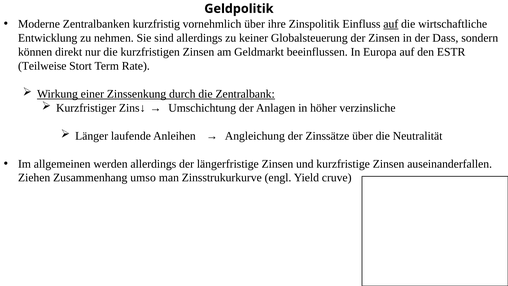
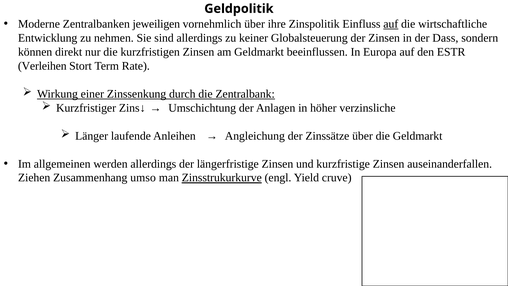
kurzfristig: kurzfristig -> jeweiligen (156, 24)
Teilweise: Teilweise -> Verleihen (42, 66)
die Neutralität: Neutralität -> Geldmarkt (418, 136)
Zinsstrukurkurve underline: none -> present (222, 178)
